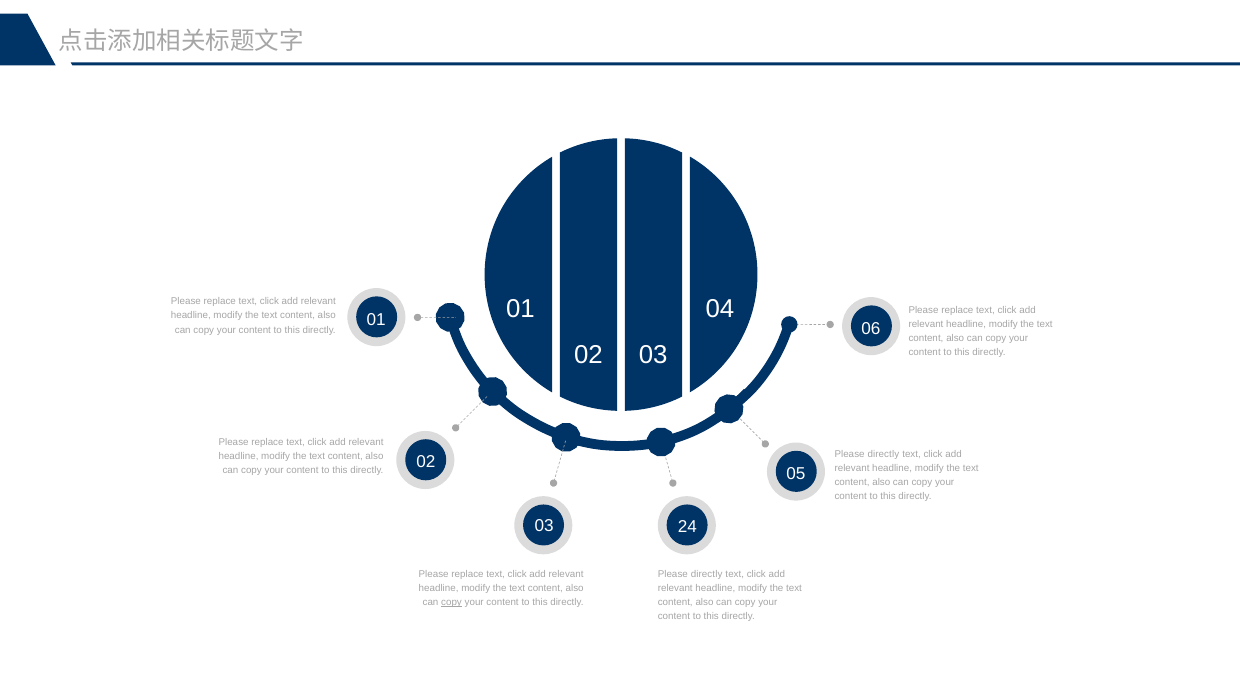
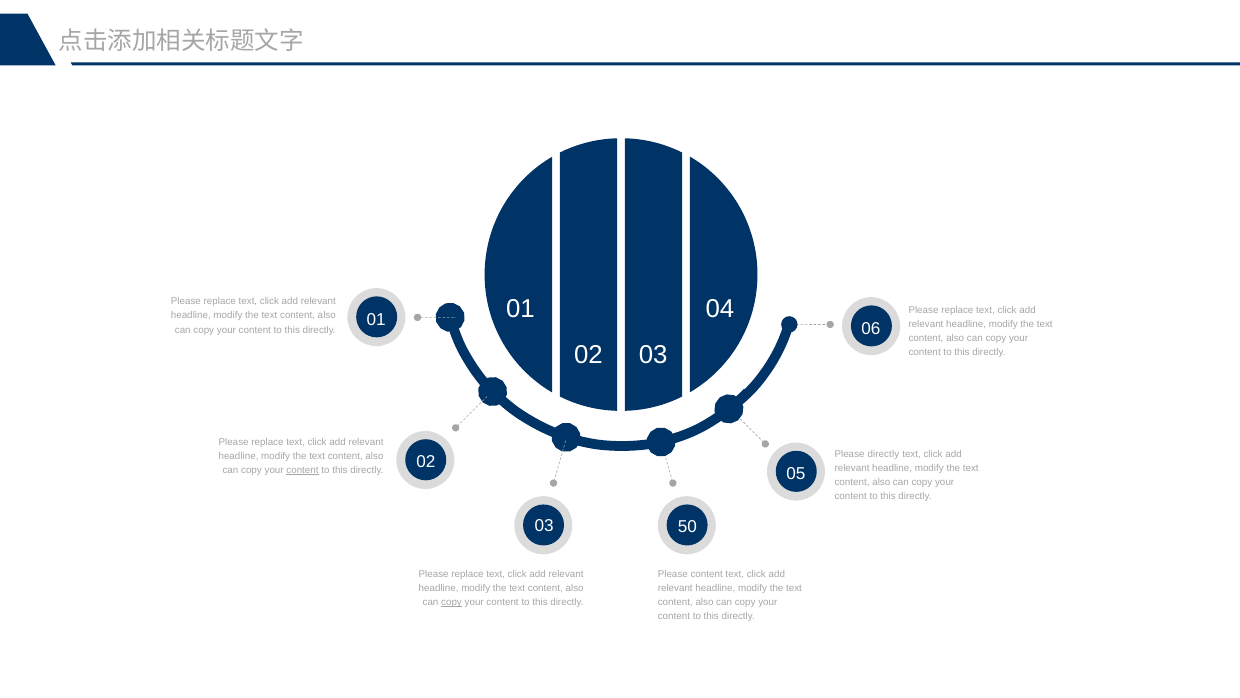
content underline: none -> present (303, 470)
24: 24 -> 50 (687, 527)
directly: directly -> content (707, 573)
